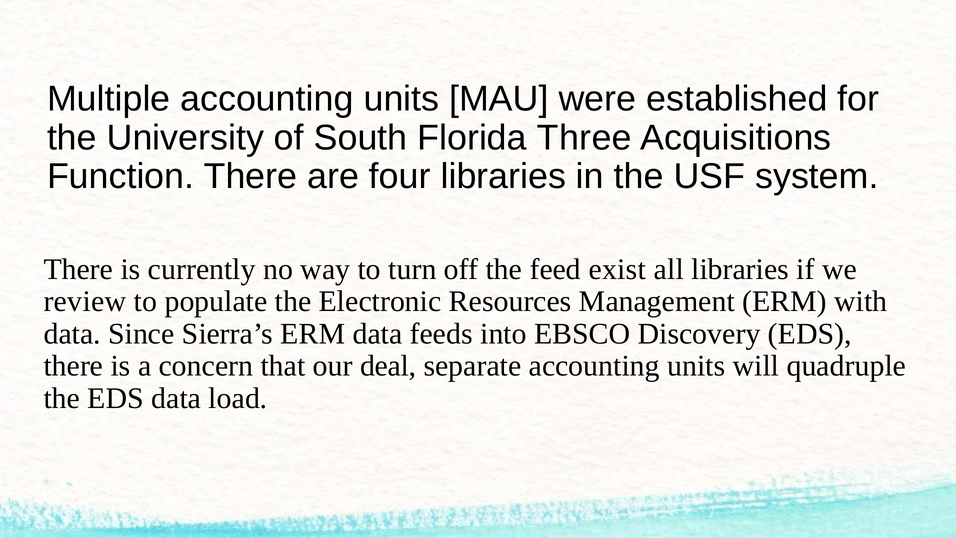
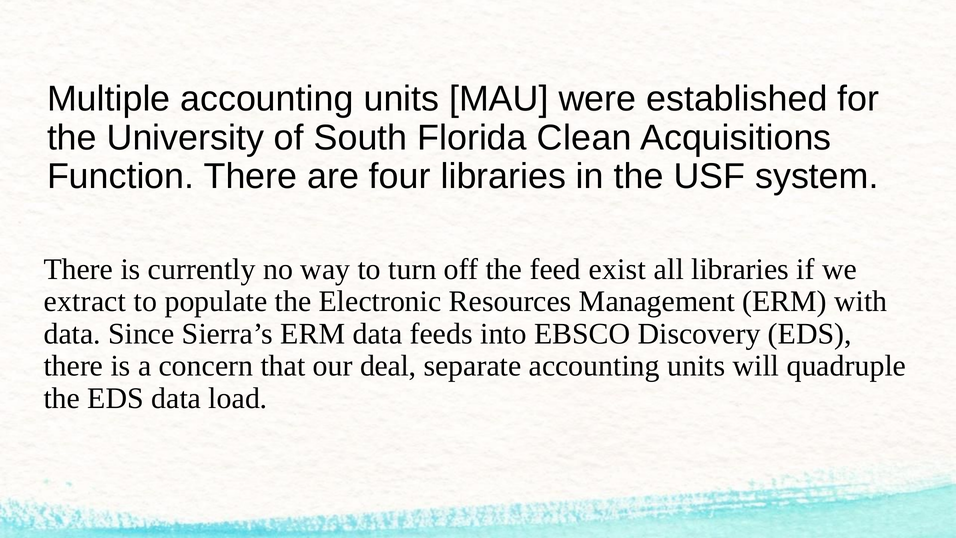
Three: Three -> Clean (584, 138)
review: review -> extract (85, 301)
